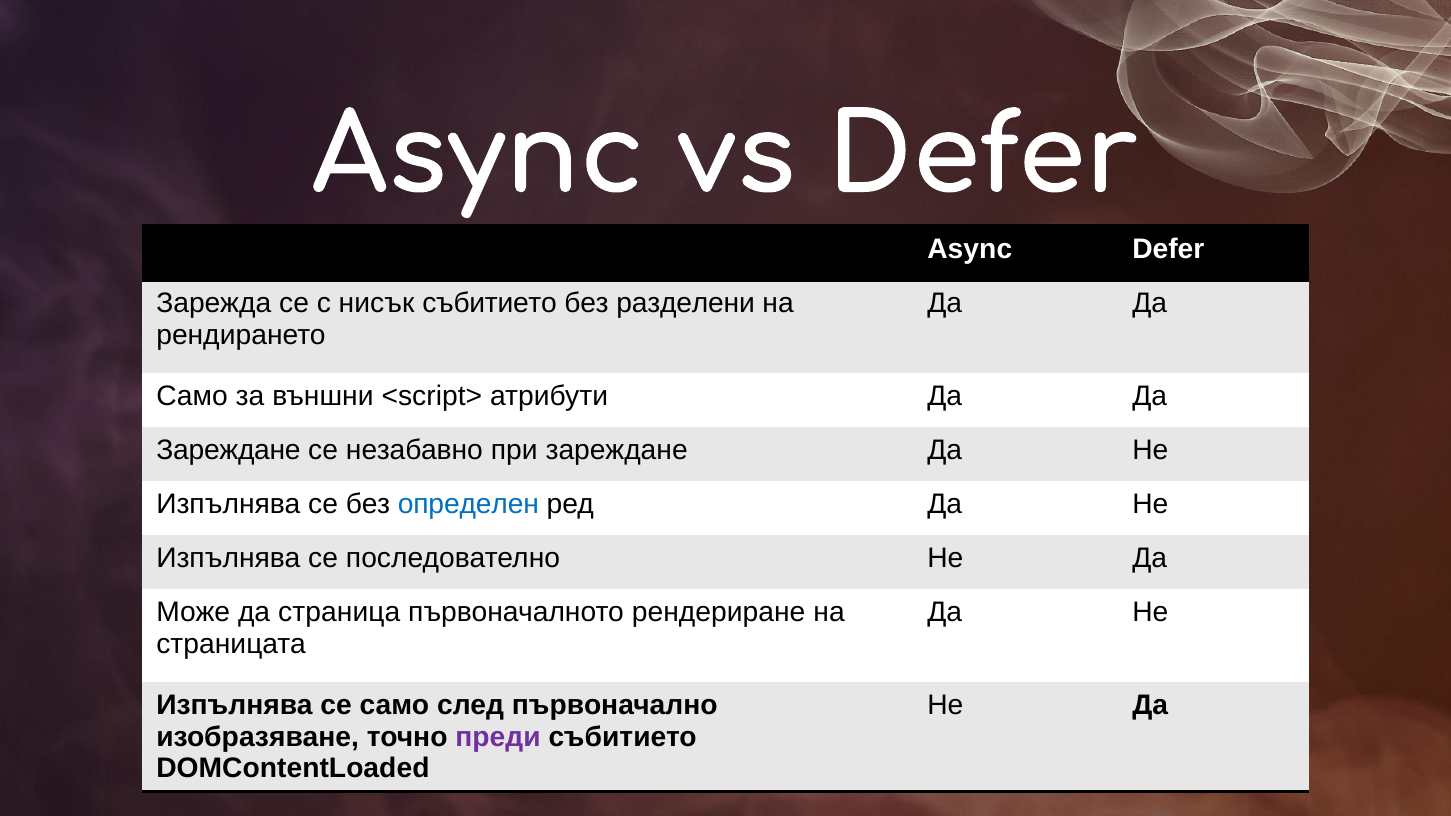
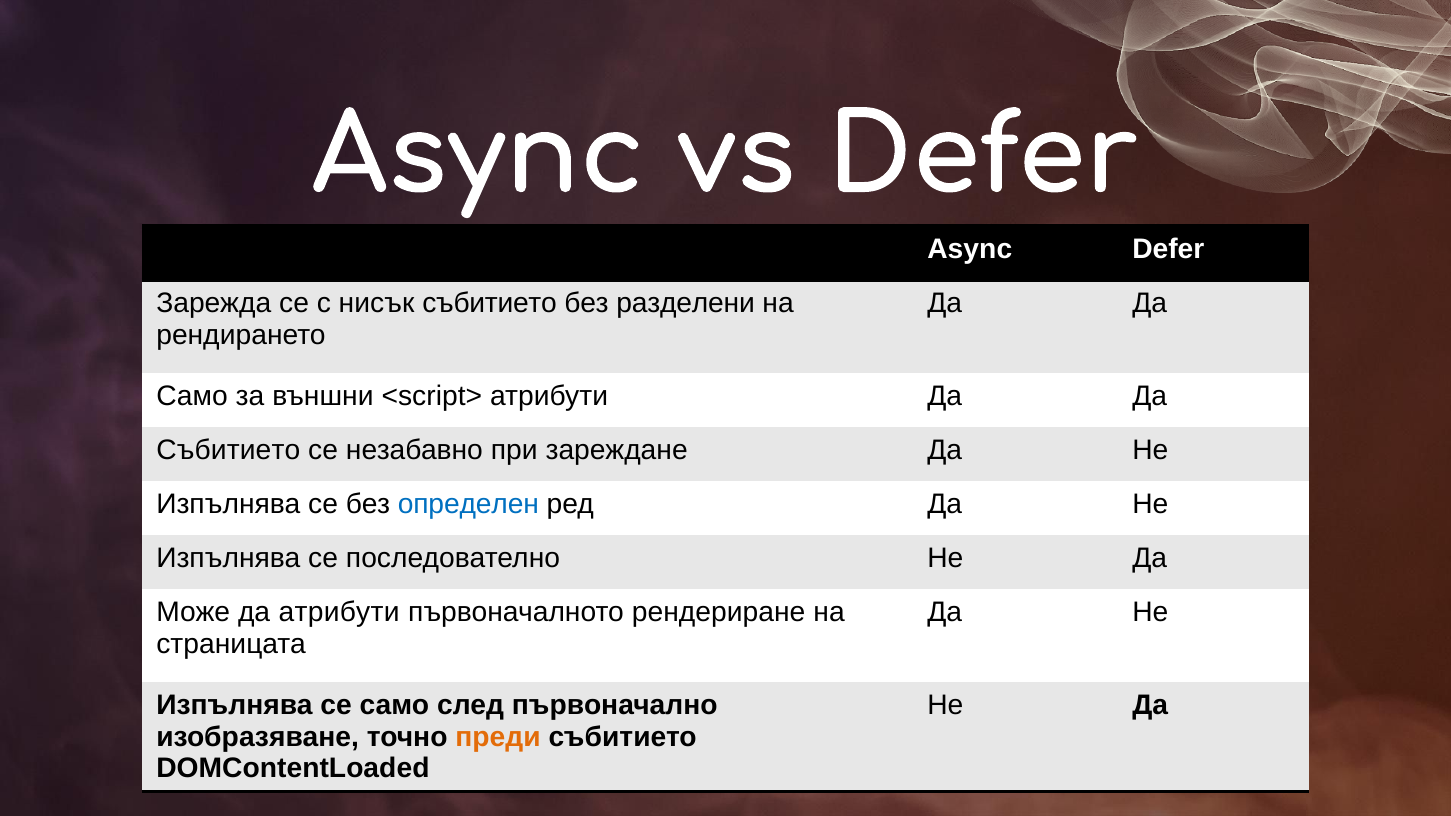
Зареждане: Зареждане -> Събитието (228, 451)
да страница: страница -> атрибути (339, 612)
преди colour: purple -> orange (498, 737)
